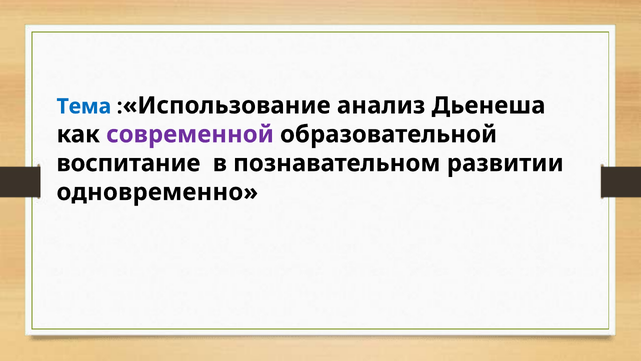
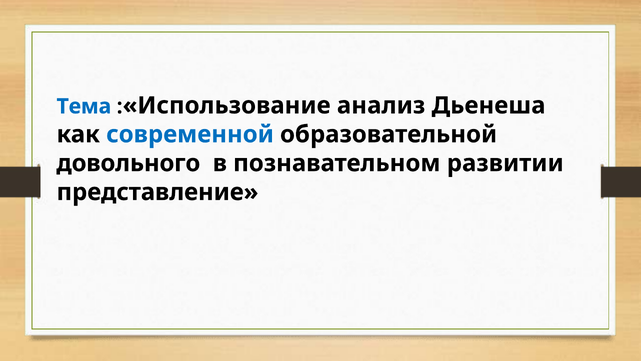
современной colour: purple -> blue (190, 134)
воспитание: воспитание -> довольного (128, 163)
одновременно: одновременно -> представление (157, 192)
